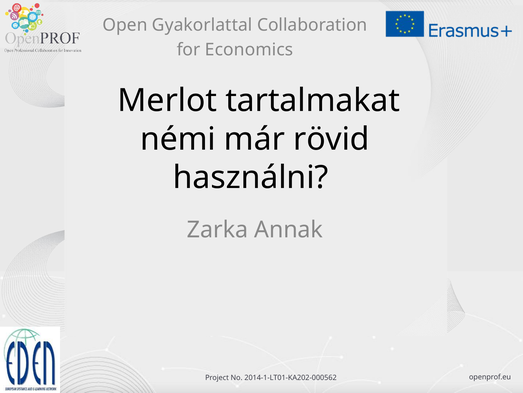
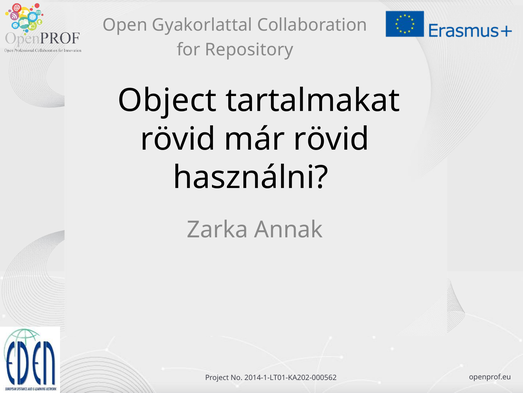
Economics: Economics -> Repository (249, 50)
Merlot: Merlot -> Object (167, 100)
némi: némi -> rövid (178, 139)
